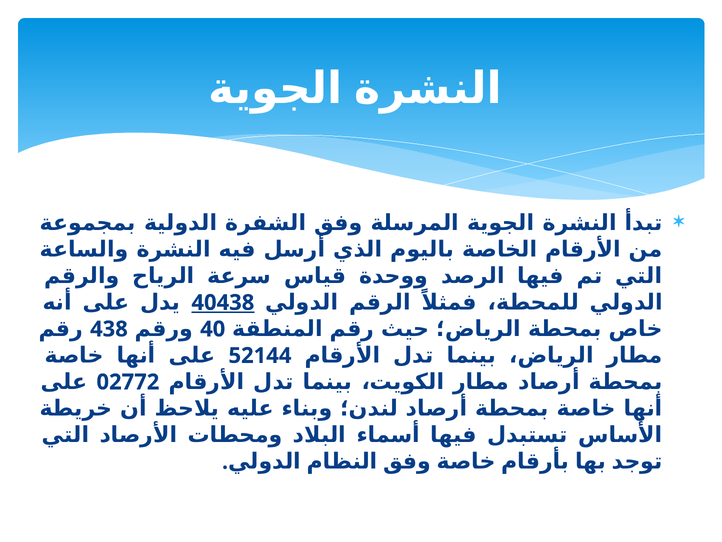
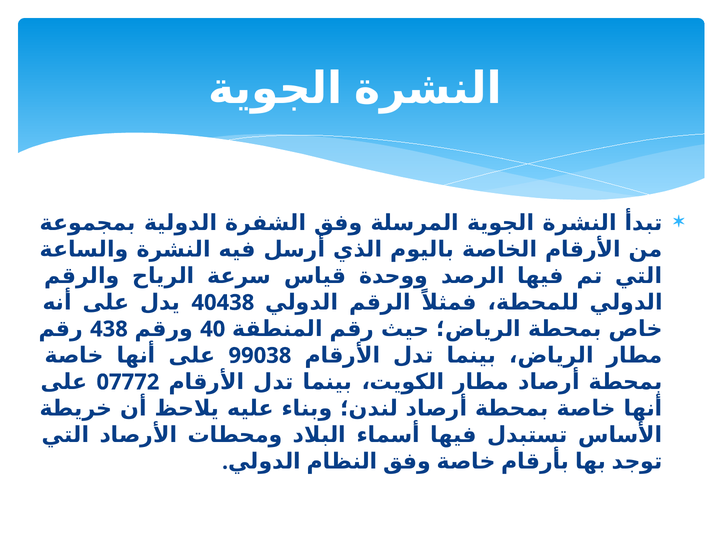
40438 underline: present -> none (223, 302)
52144: 52144 -> 99038 (260, 355)
02772: 02772 -> 07772 (128, 382)
